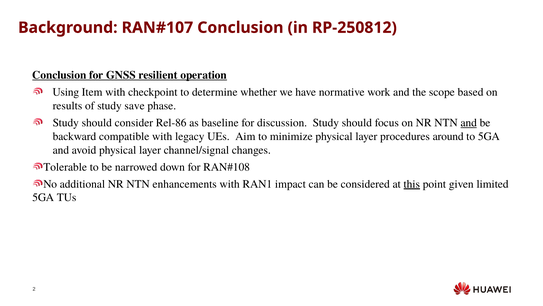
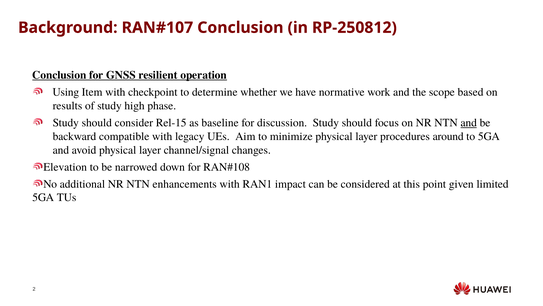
save: save -> high (135, 105)
Rel-86: Rel-86 -> Rel-15 (171, 122)
Tolerable: Tolerable -> Elevation (65, 167)
this underline: present -> none (412, 184)
